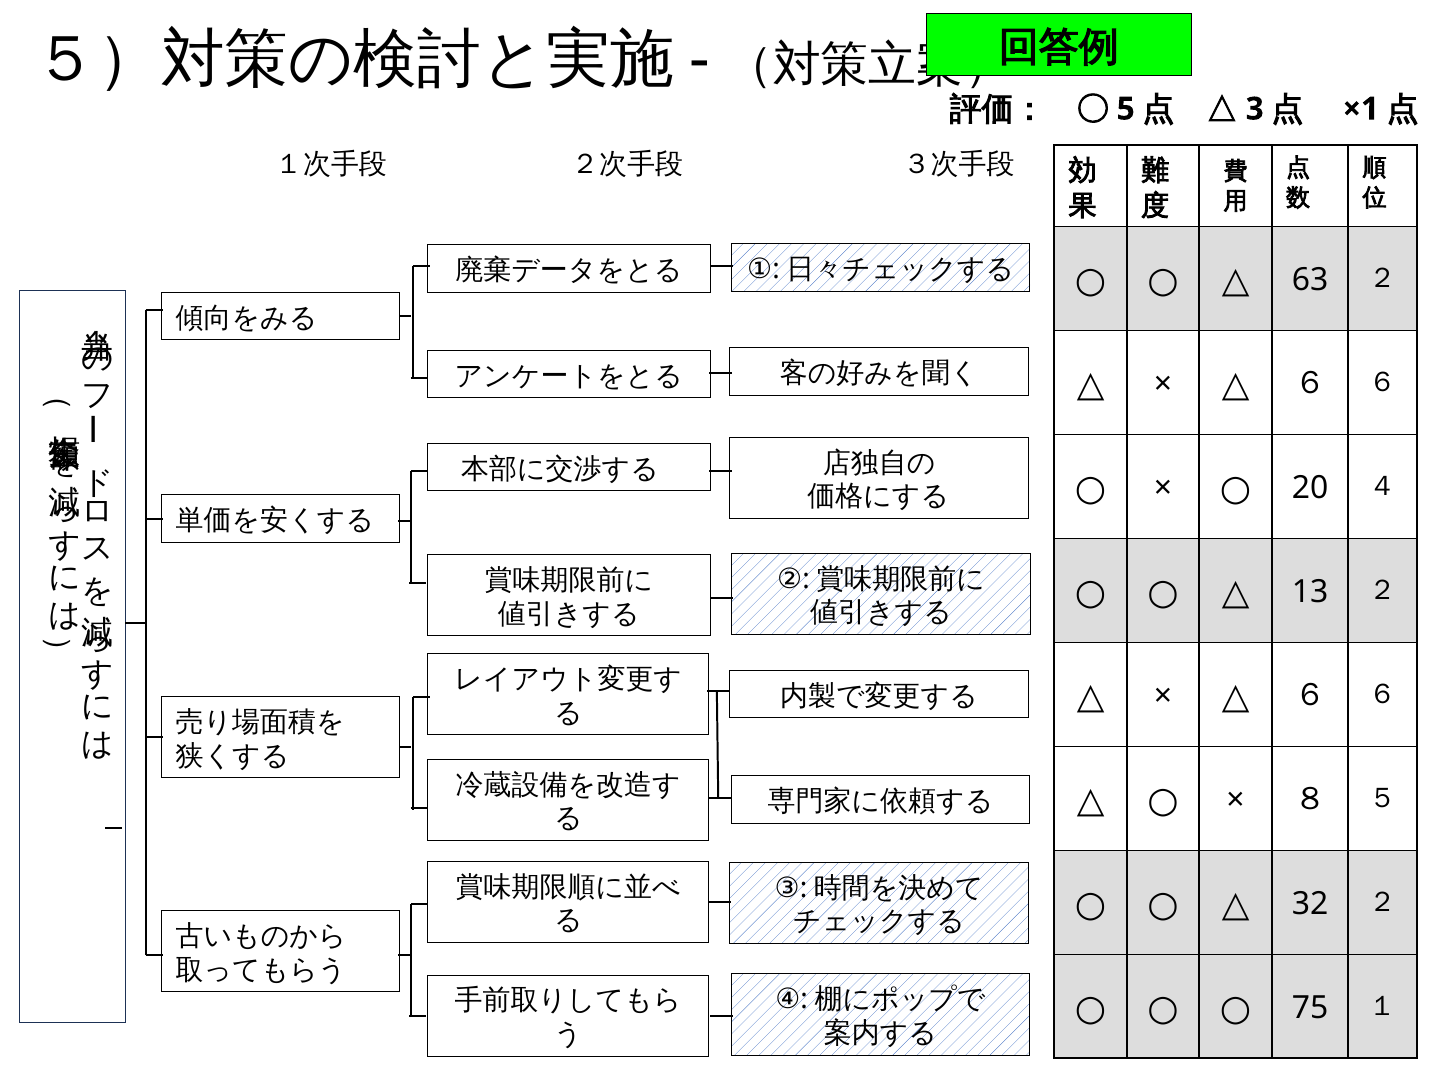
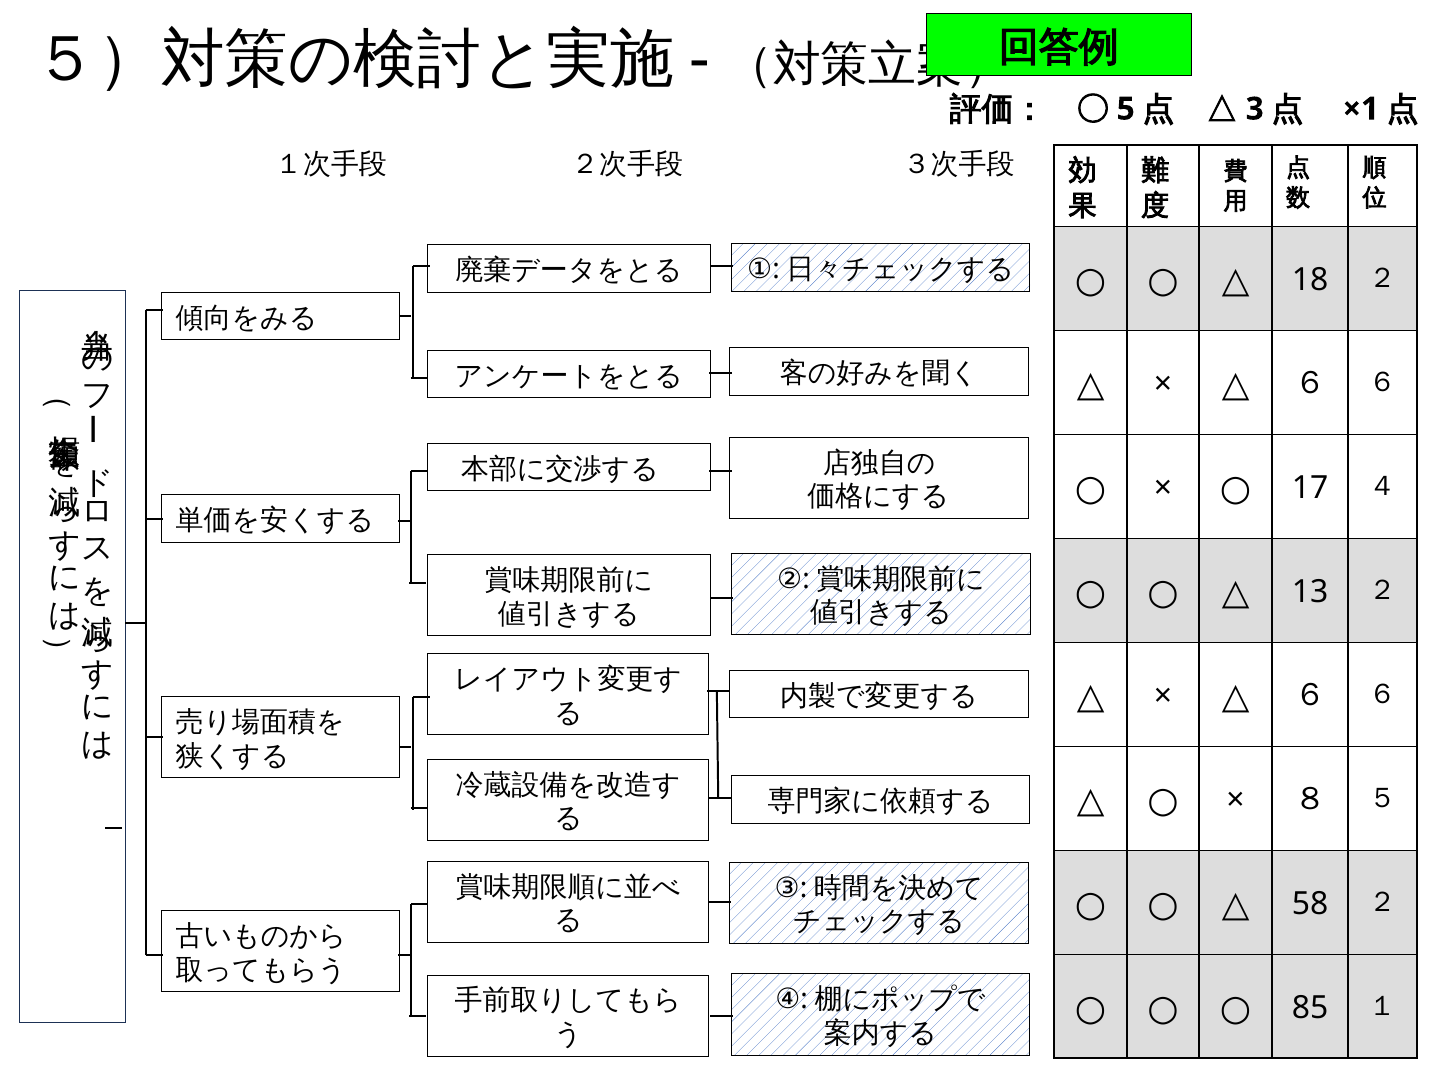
63: 63 -> 18 (1310, 280)
20: 20 -> 17 (1310, 488)
32: 32 -> 58 (1310, 904)
75: 75 -> 85 (1310, 1008)
